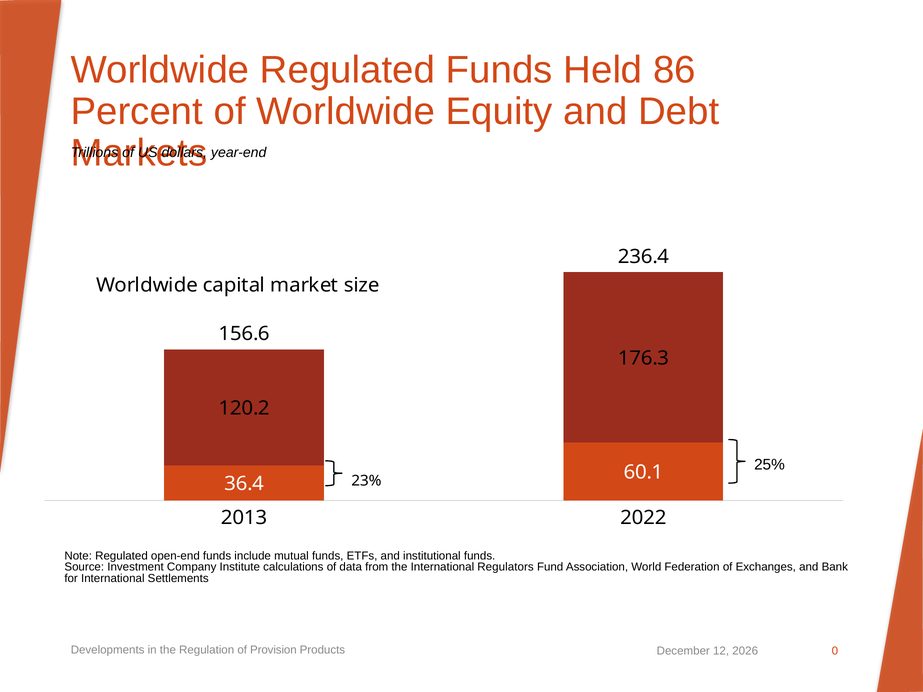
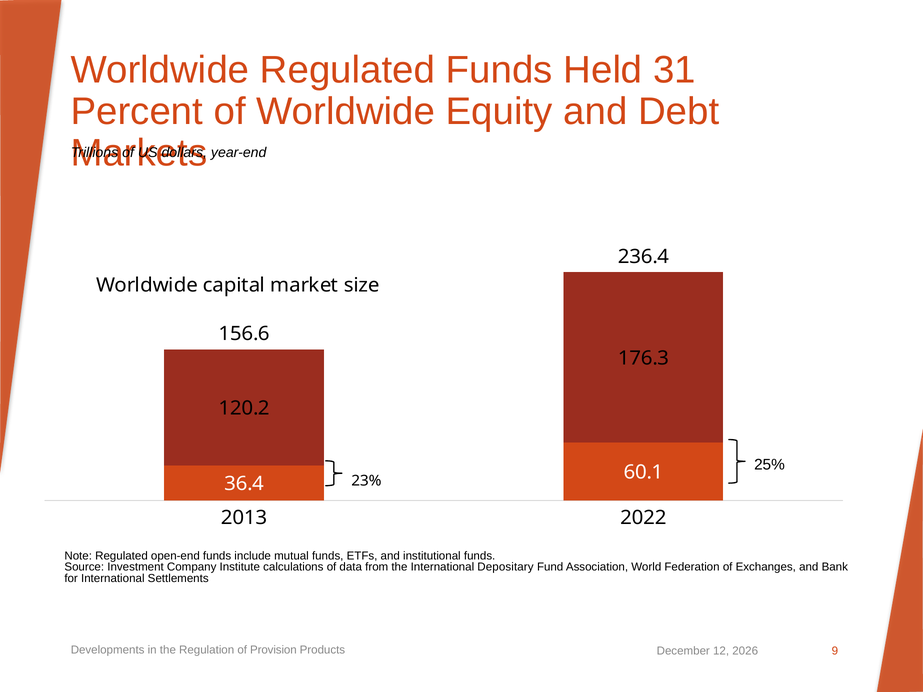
86: 86 -> 31 (674, 70)
Regulators: Regulators -> Depositary (505, 567)
0: 0 -> 9 (835, 651)
